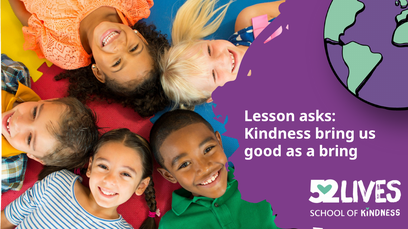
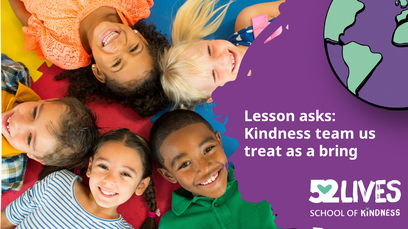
Kindness bring: bring -> team (335, 134)
good: good -> treat (263, 152)
